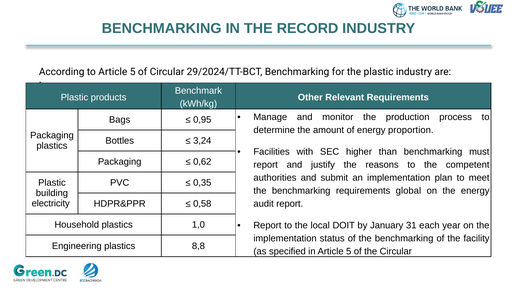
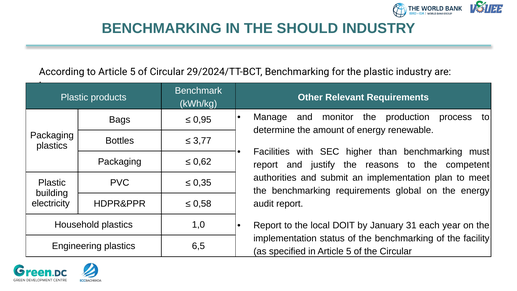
RECORD: RECORD -> SHOULD (307, 28)
proportion: proportion -> renewable (411, 130)
3,24: 3,24 -> 3,77 (202, 141)
8,8: 8,8 -> 6,5 (198, 246)
